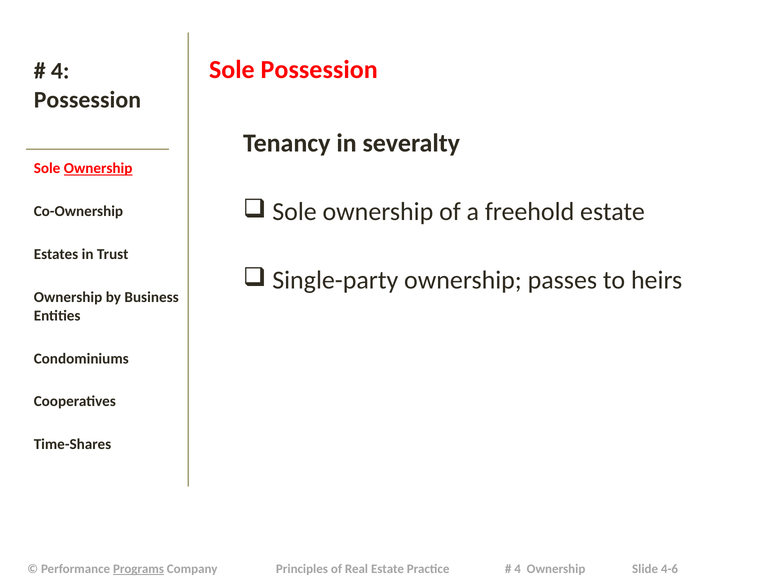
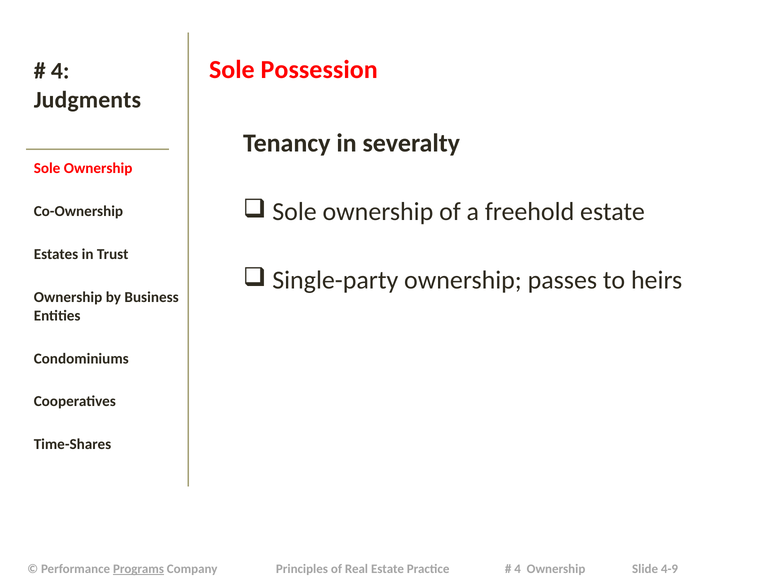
Possession: Possession -> Judgments (87, 100)
Ownership underline: present -> none (98, 168)
4-6: 4-6 -> 4-9 (670, 569)
